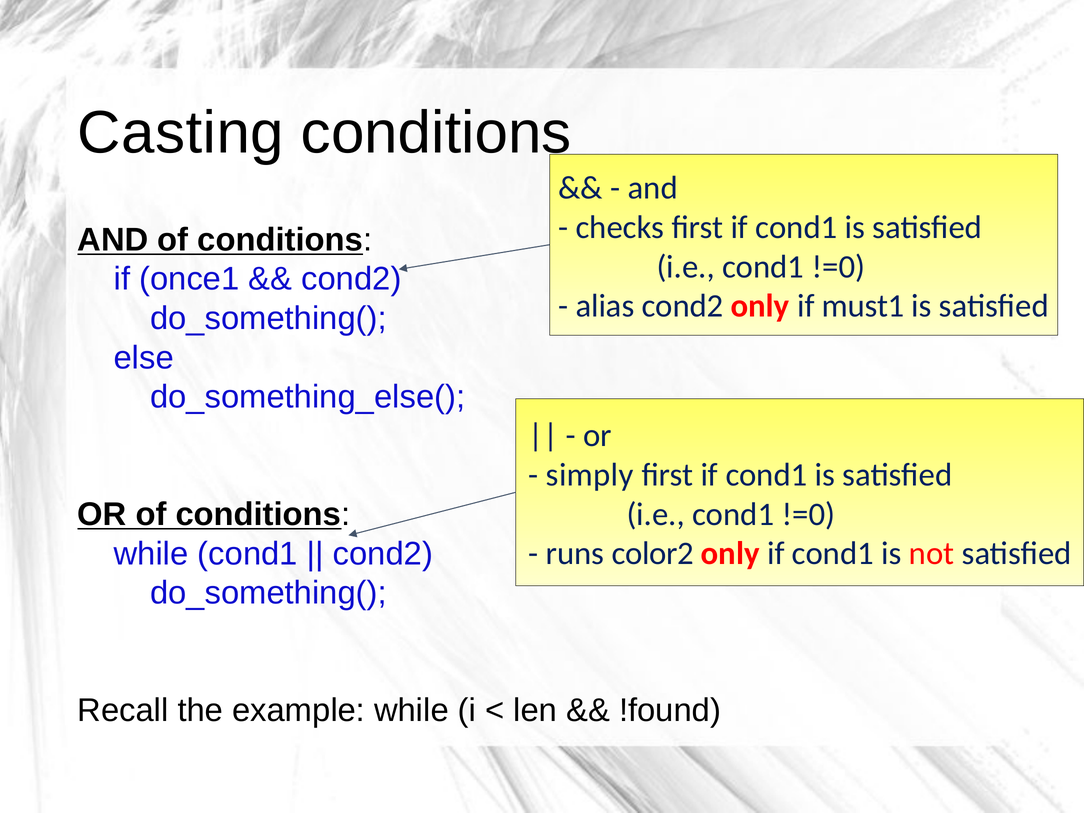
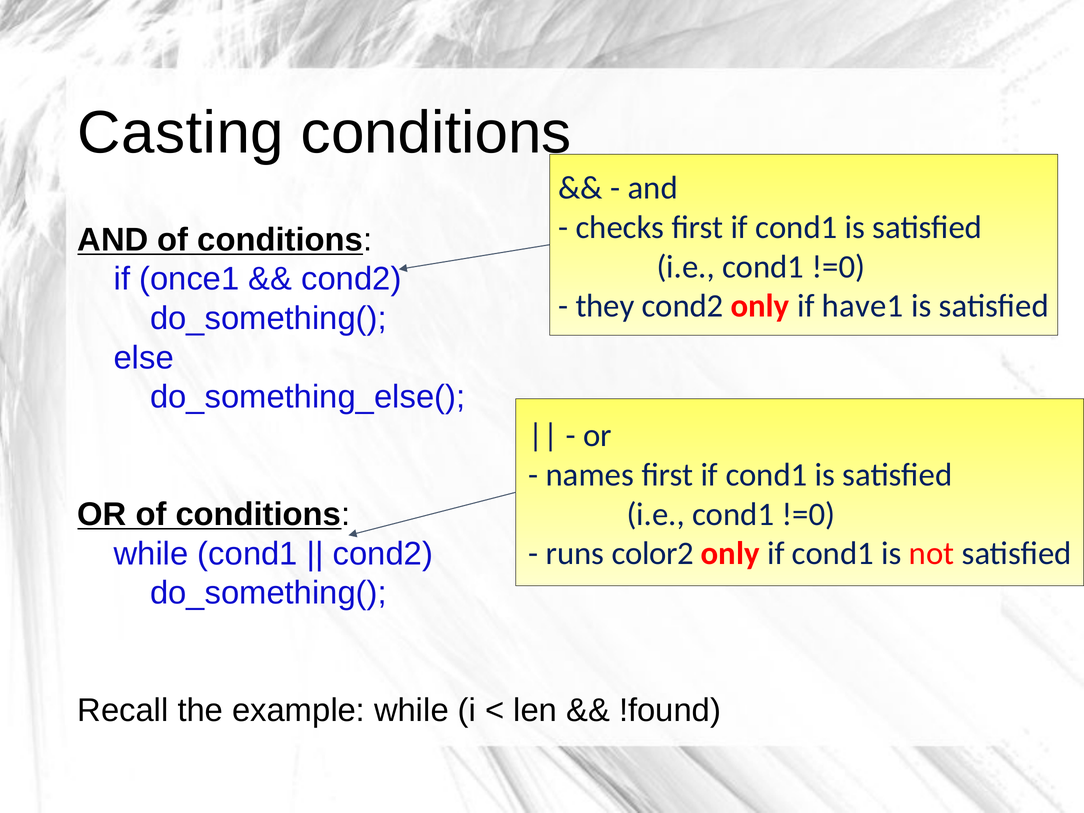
alias: alias -> they (605, 306)
must1: must1 -> have1 (863, 306)
simply: simply -> names (590, 475)
